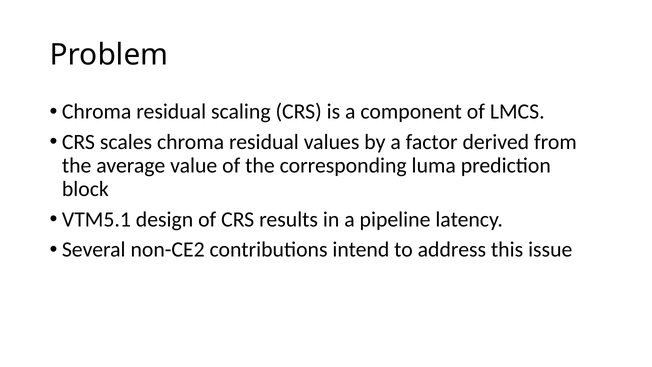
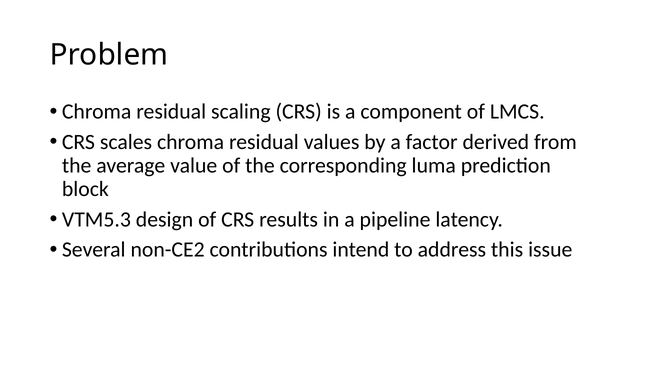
VTM5.1: VTM5.1 -> VTM5.3 (96, 219)
